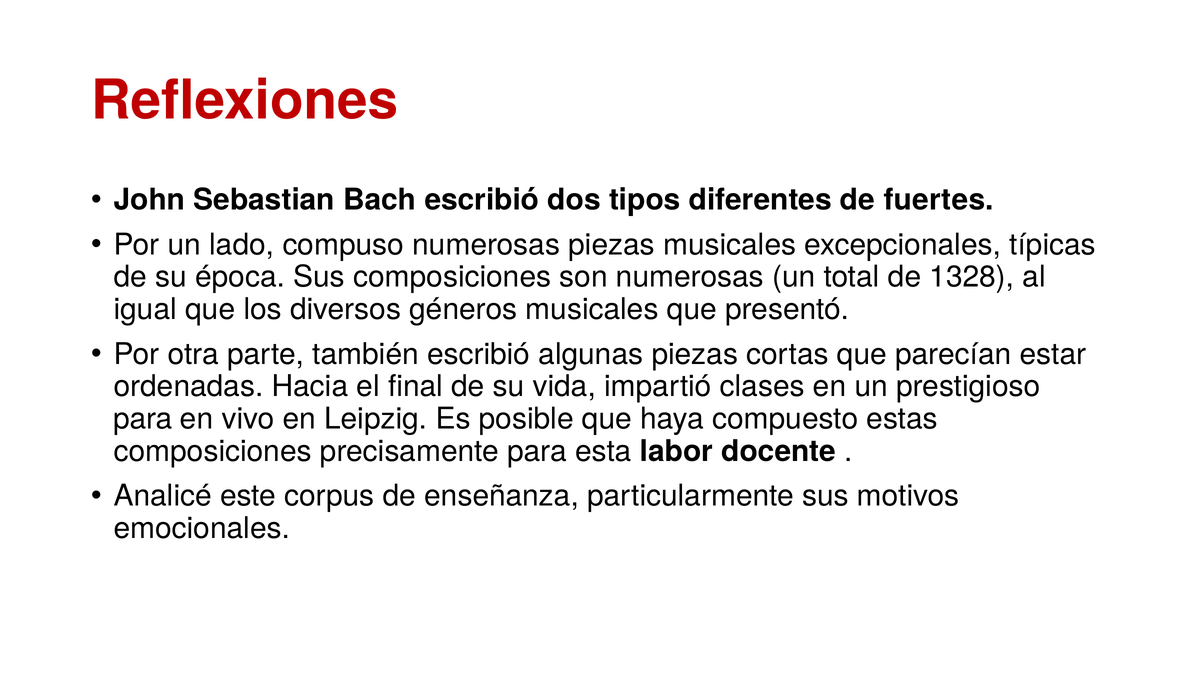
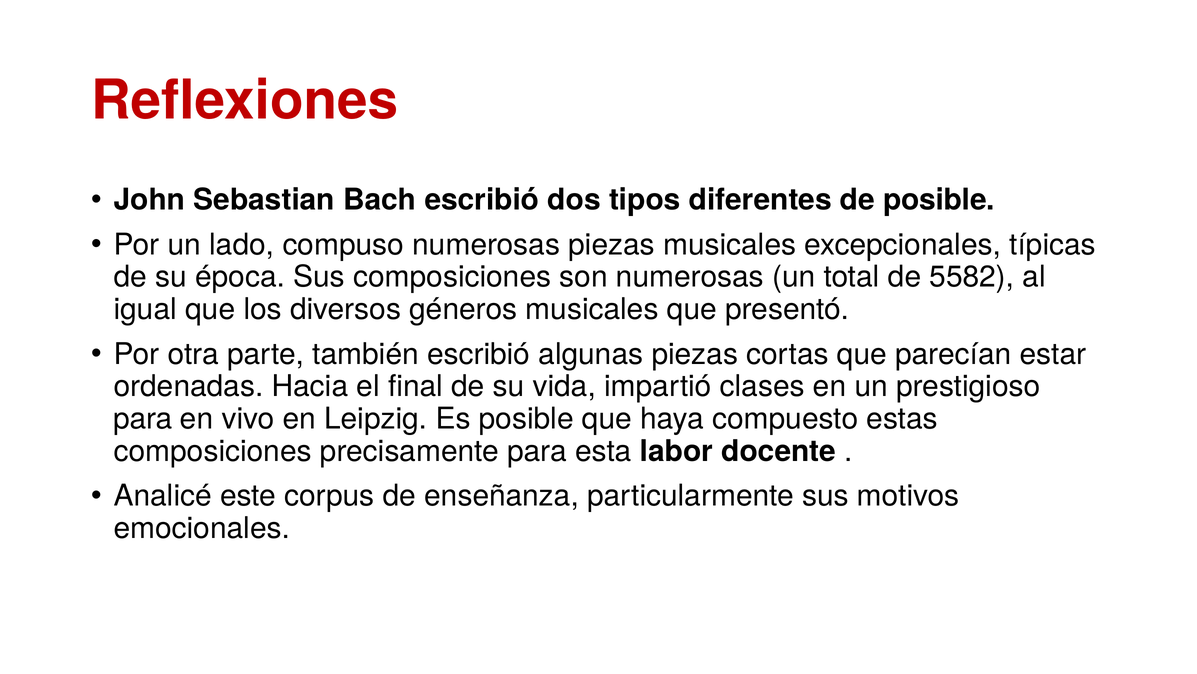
de fuertes: fuertes -> posible (939, 200)
1328: 1328 -> 5582 (972, 277)
